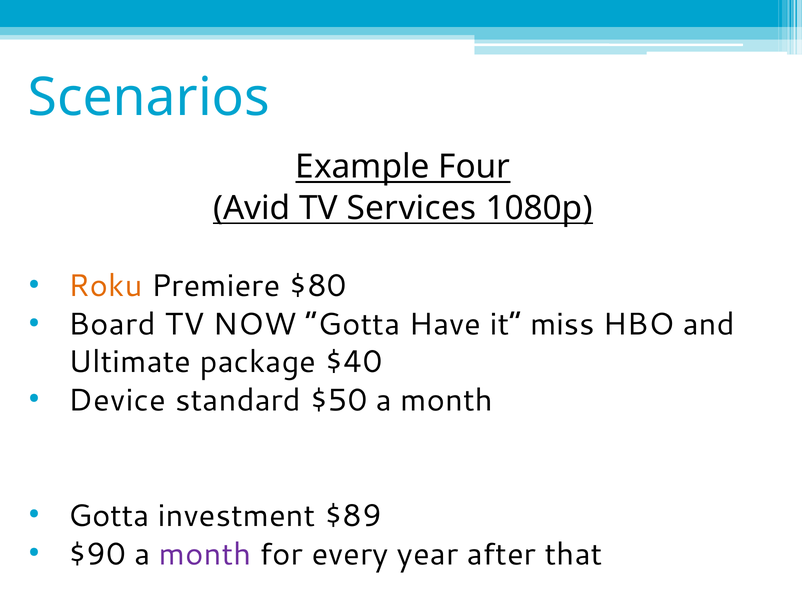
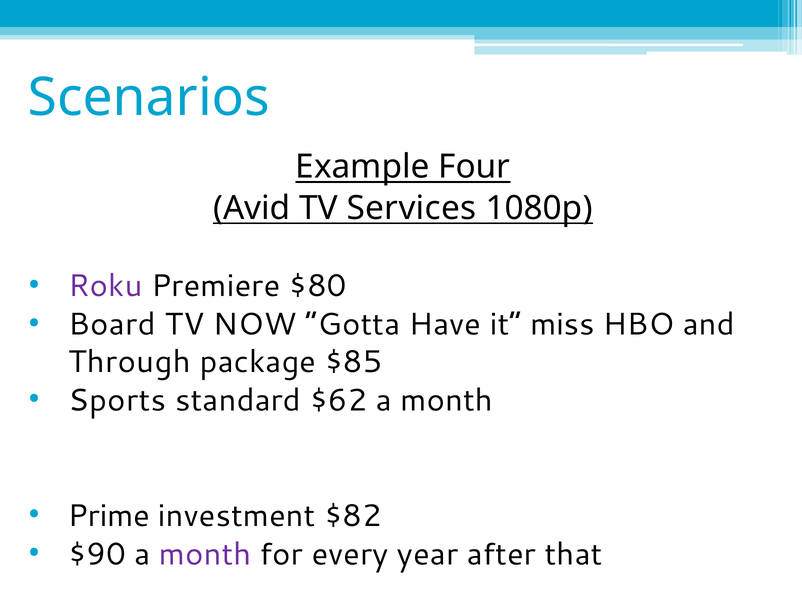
Roku colour: orange -> purple (105, 286)
Ultimate: Ultimate -> Through (129, 362)
$40: $40 -> $85 (354, 362)
Device: Device -> Sports (117, 400)
$50: $50 -> $62 (338, 400)
Gotta: Gotta -> Prime (109, 515)
$89: $89 -> $82 (353, 515)
